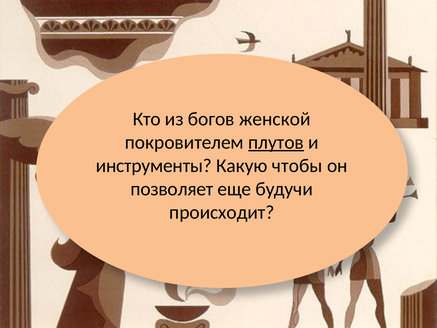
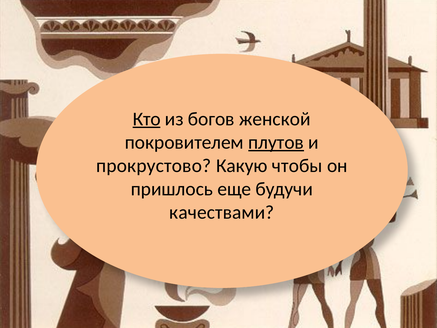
Кто underline: none -> present (147, 119)
инструменты: инструменты -> прокрустово (154, 166)
позволяет: позволяет -> пришлось (172, 189)
происходит: происходит -> качествами (222, 212)
